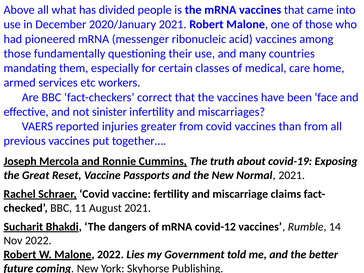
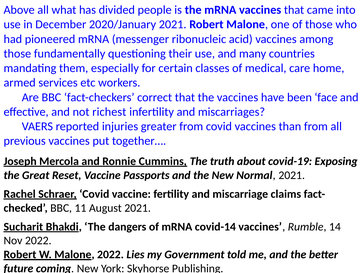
sinister: sinister -> richest (109, 112)
covid-12: covid-12 -> covid-14 (215, 227)
